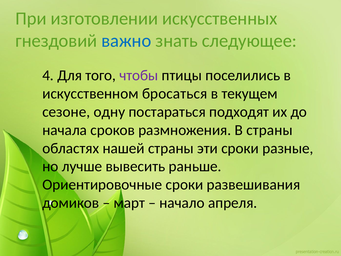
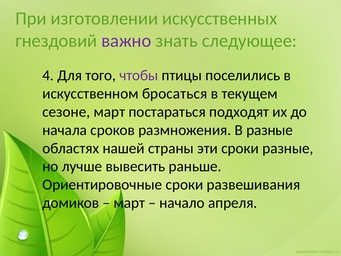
важно colour: blue -> purple (126, 41)
сезоне одну: одну -> март (109, 112)
В страны: страны -> разные (270, 130)
